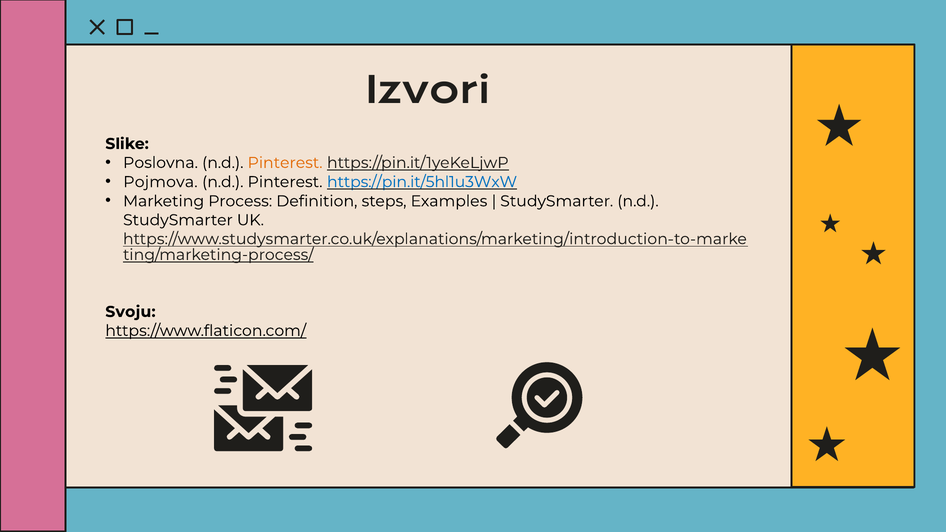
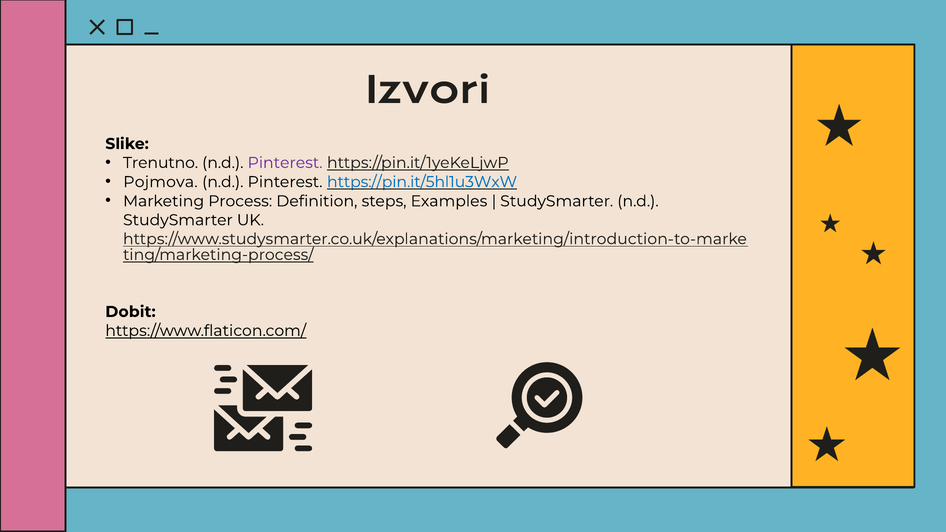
Poslovna: Poslovna -> Trenutno (161, 163)
Pinterest colour: orange -> purple (285, 163)
Svoju: Svoju -> Dobit (130, 312)
